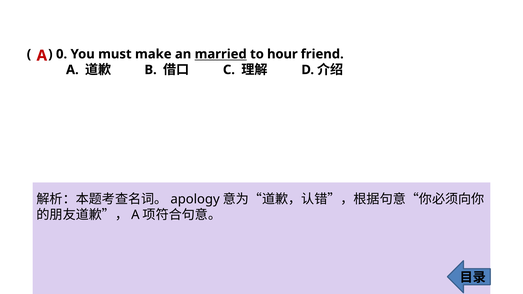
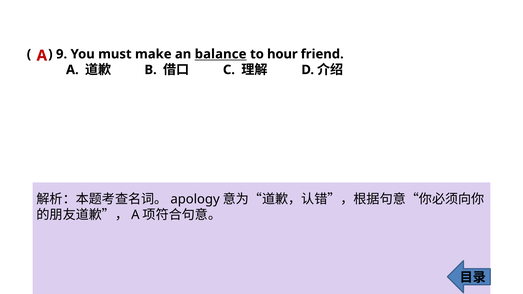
0: 0 -> 9 (62, 54)
married: married -> balance (221, 54)
